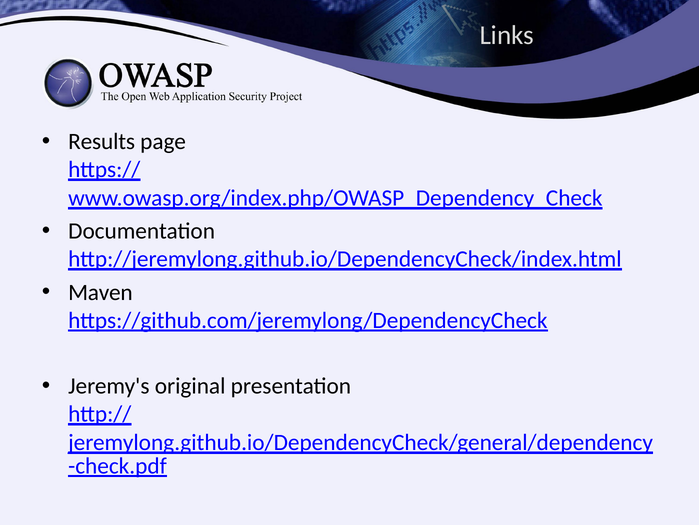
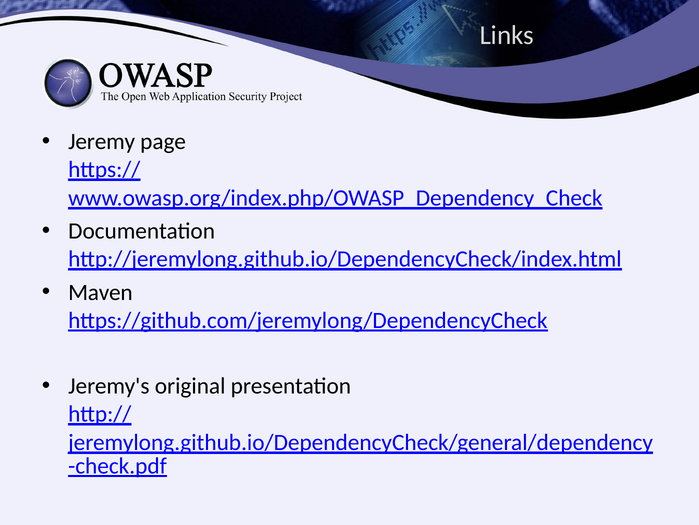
Results: Results -> Jeremy (102, 141)
